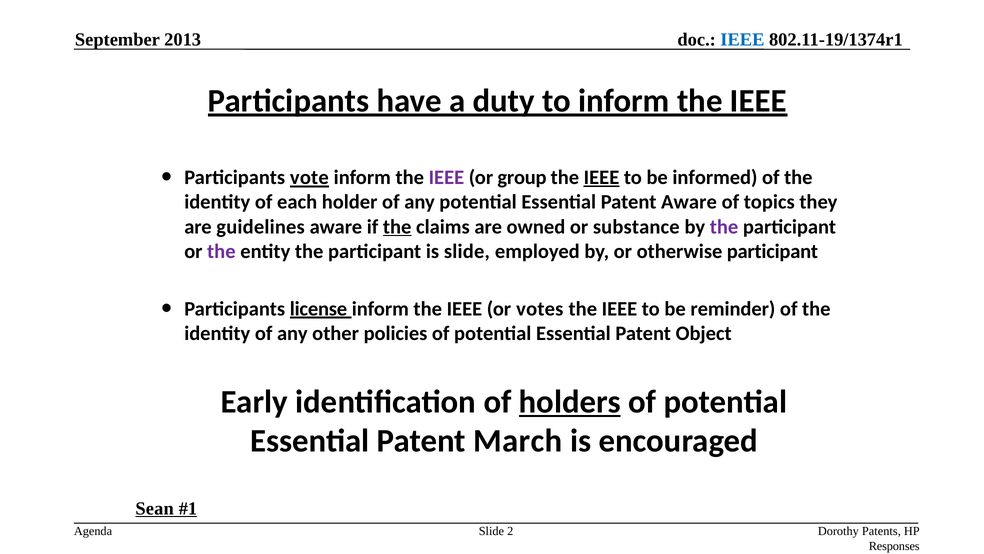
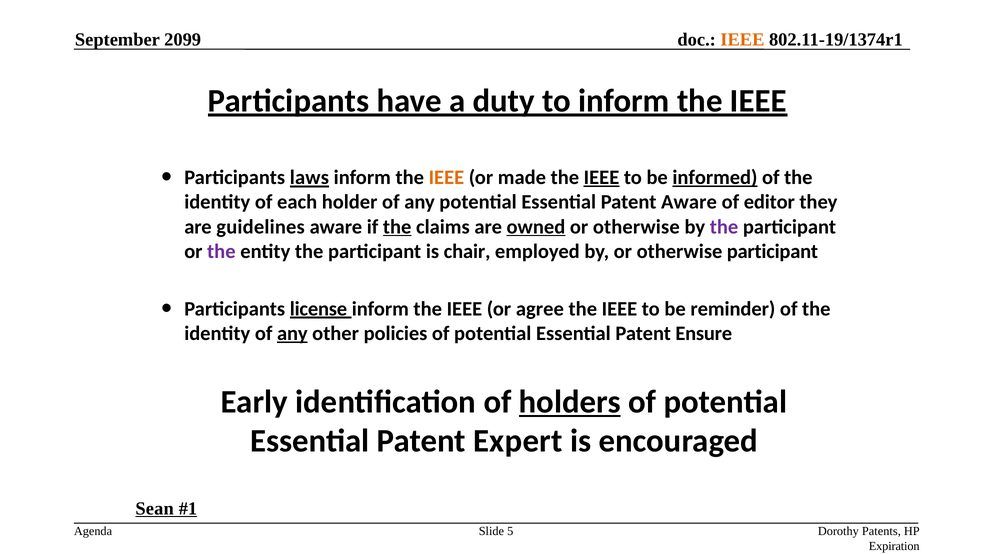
2013: 2013 -> 2099 (183, 39)
IEEE colour: blue -> orange (742, 39)
vote: vote -> laws (309, 177)
IEEE colour: purple -> orange (446, 177)
group: group -> made (522, 177)
informed underline: none -> present (715, 177)
topics: topics -> editor (769, 202)
owned underline: none -> present (536, 227)
substance: substance -> otherwise (636, 227)
is slide: slide -> chair (467, 251)
votes: votes -> agree (540, 309)
any underline: none -> present (292, 333)
Object: Object -> Ensure (704, 333)
March: March -> Expert (518, 441)
2: 2 -> 5 (510, 531)
Responses: Responses -> Expiration (894, 546)
